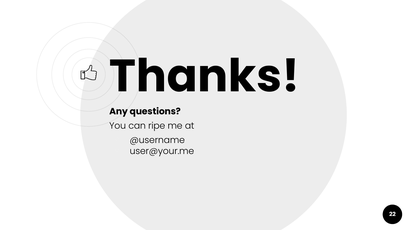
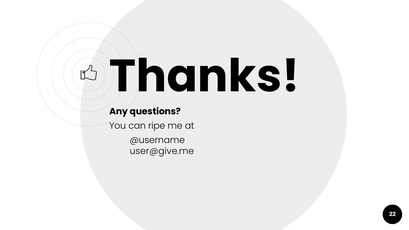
user@your.me: user@your.me -> user@give.me (162, 151)
